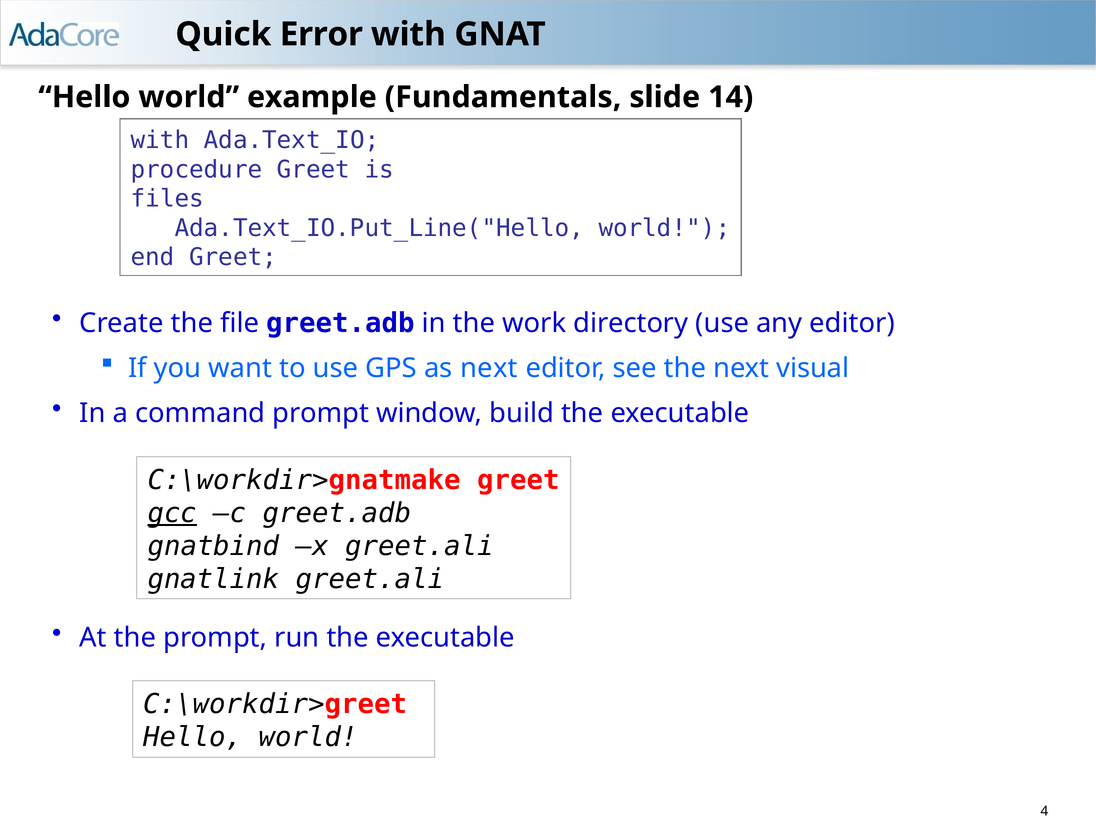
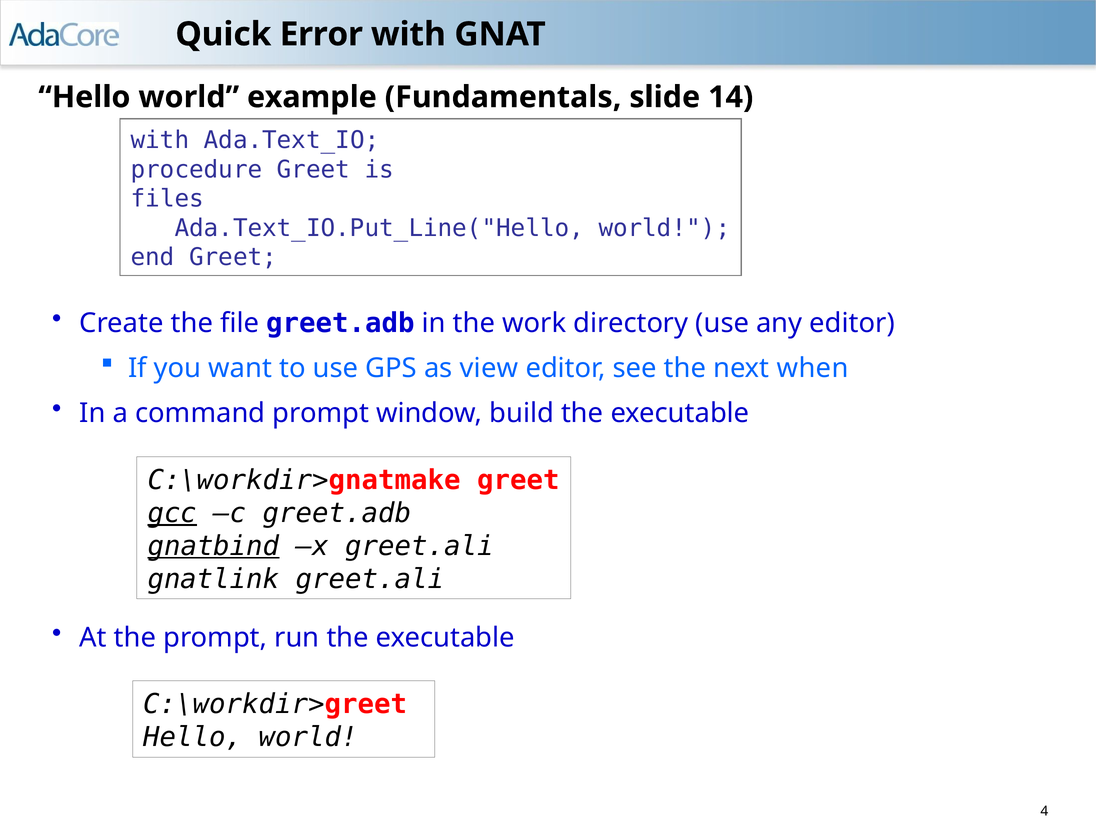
as next: next -> view (489, 368)
visual: visual -> when (813, 368)
gnatbind underline: none -> present (214, 546)
